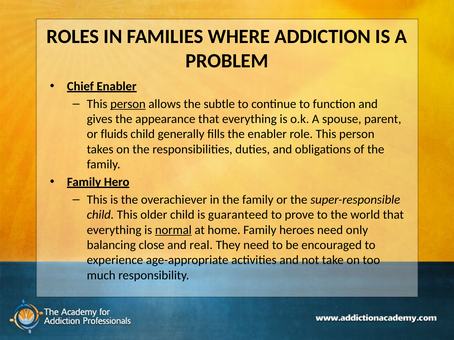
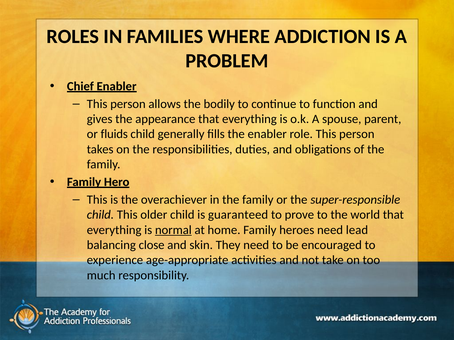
person underline: present -> none (128, 104)
subtle: subtle -> bodily (219, 104)
only: only -> lead (357, 230)
real: real -> skin (201, 245)
